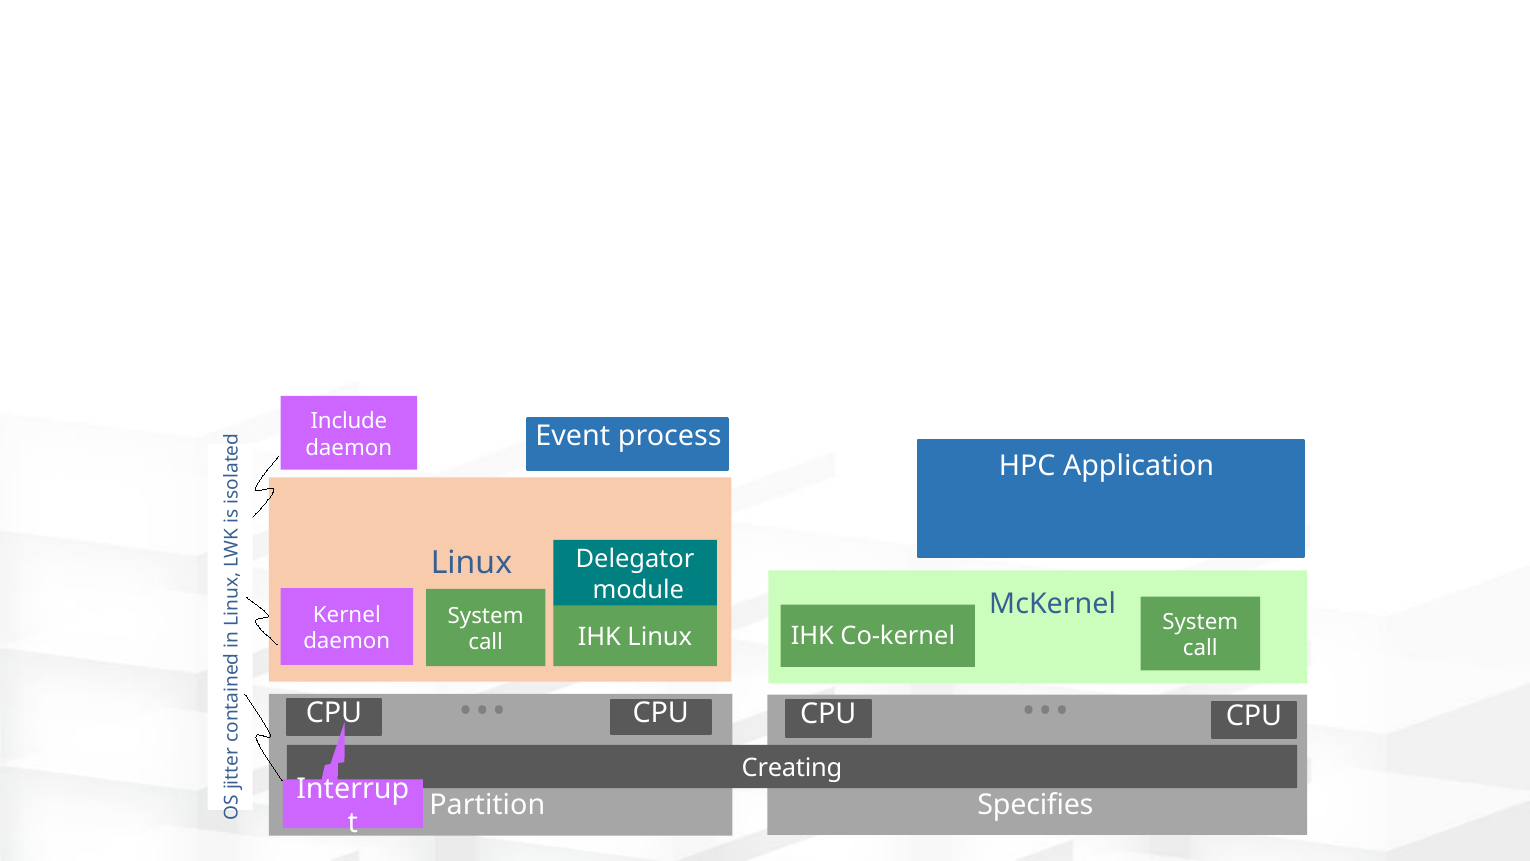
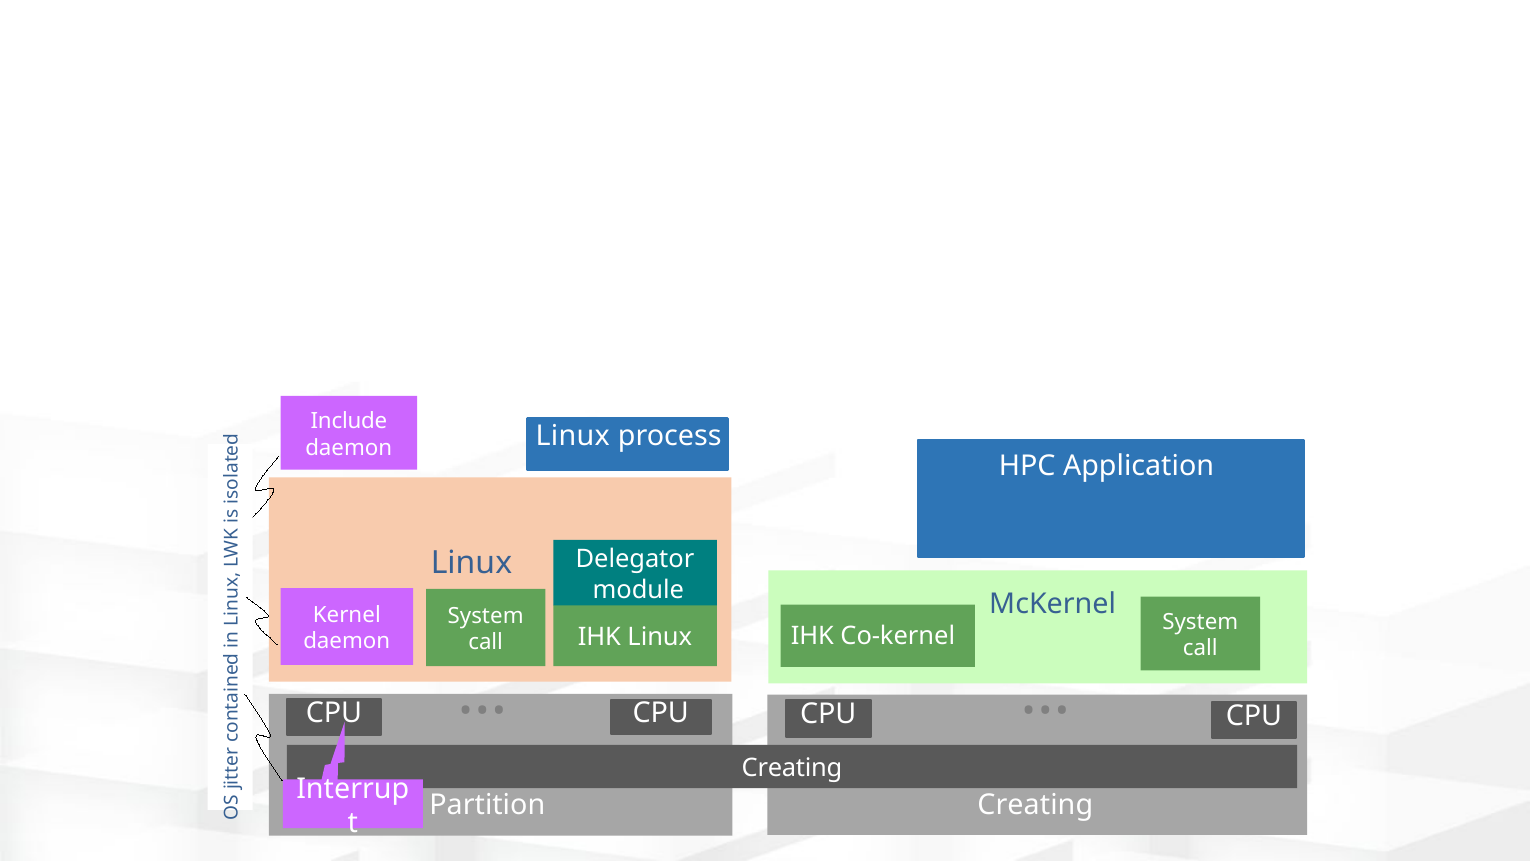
Event: Event -> Linux (573, 436)
Partition Specifies: Specifies -> Creating (1035, 805)
